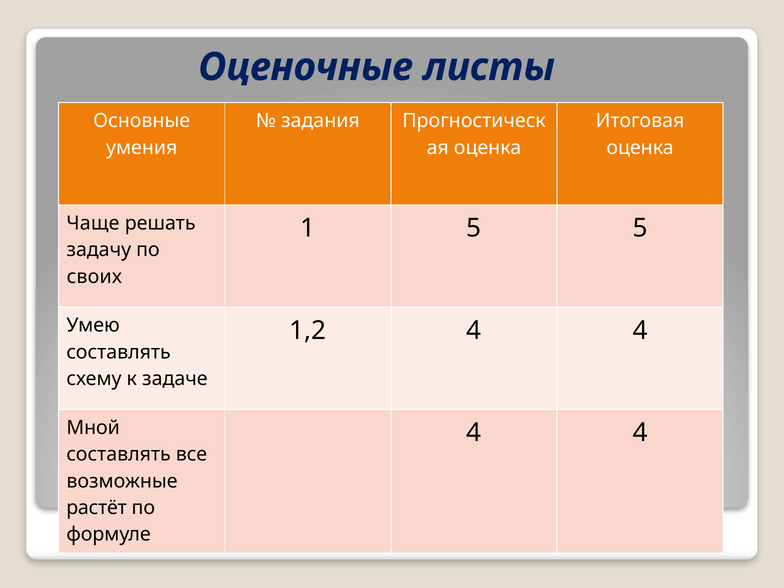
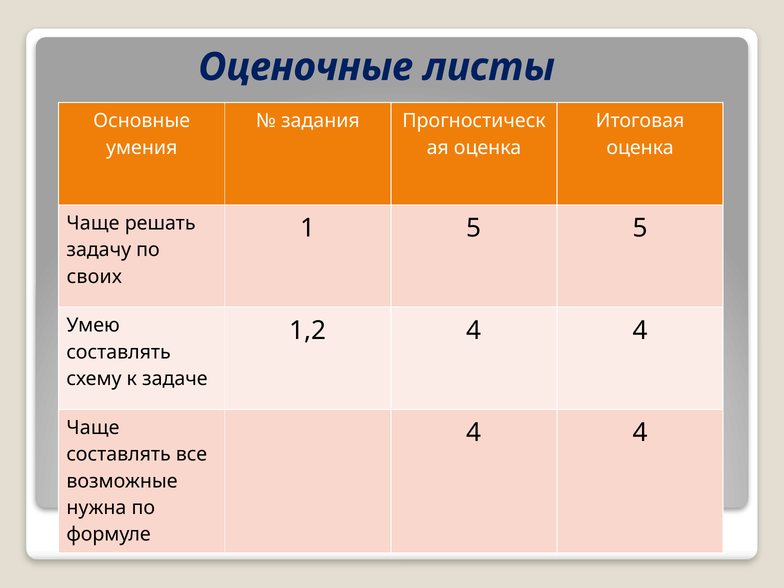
Мной: Мной -> Чаще (93, 428)
растёт: растёт -> нужна (96, 508)
